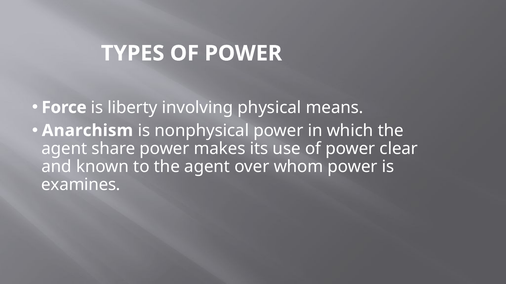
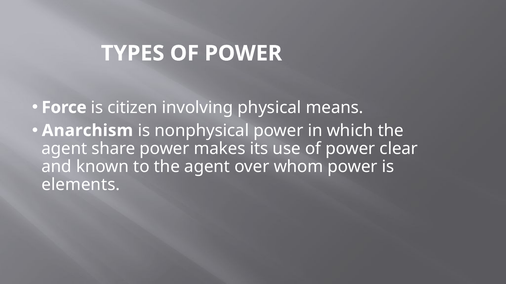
liberty: liberty -> citizen (133, 108)
examines: examines -> elements (81, 185)
